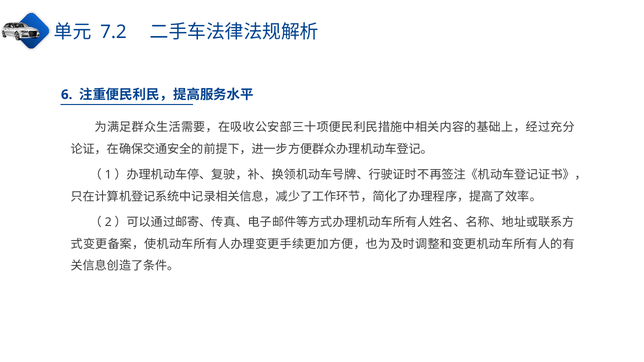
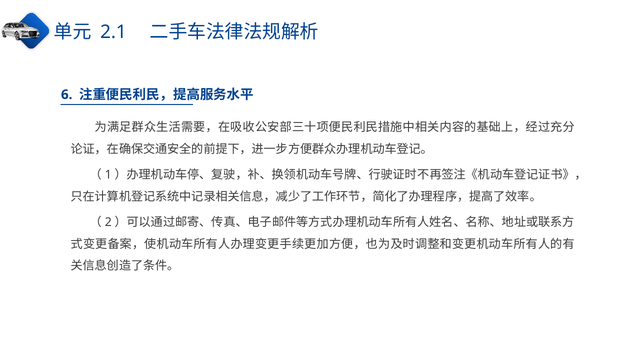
7.2: 7.2 -> 2.1 (113, 32)
